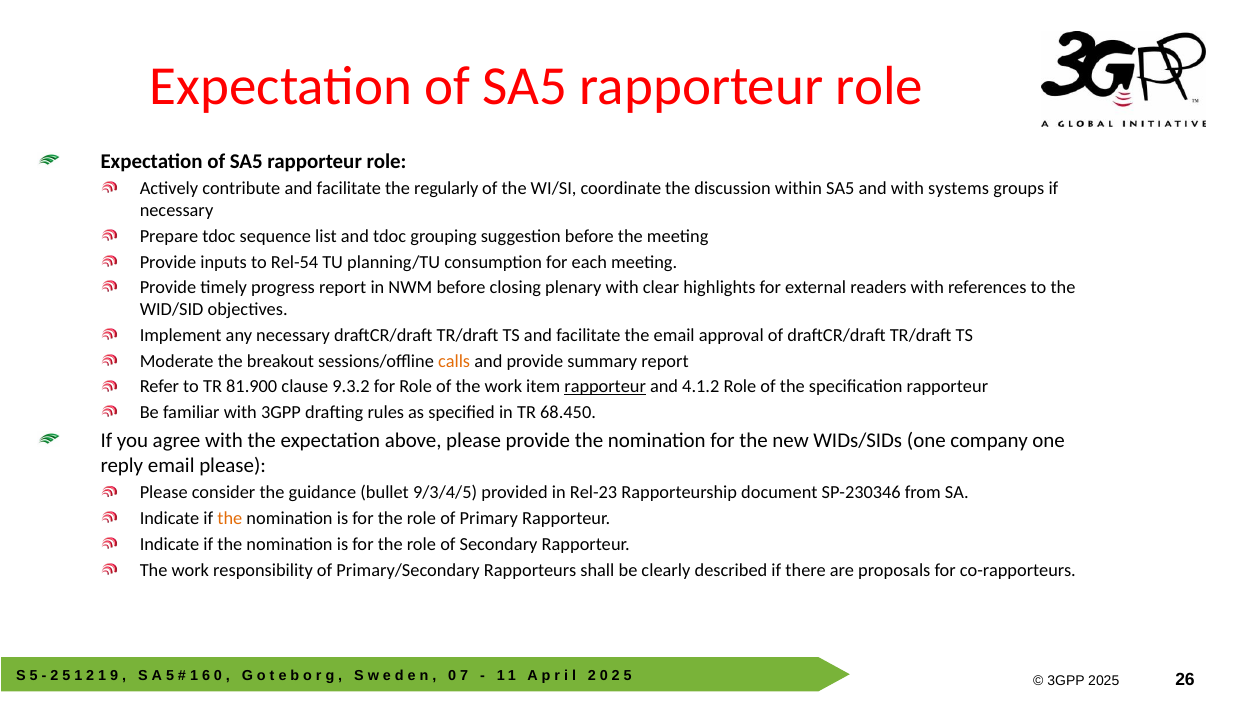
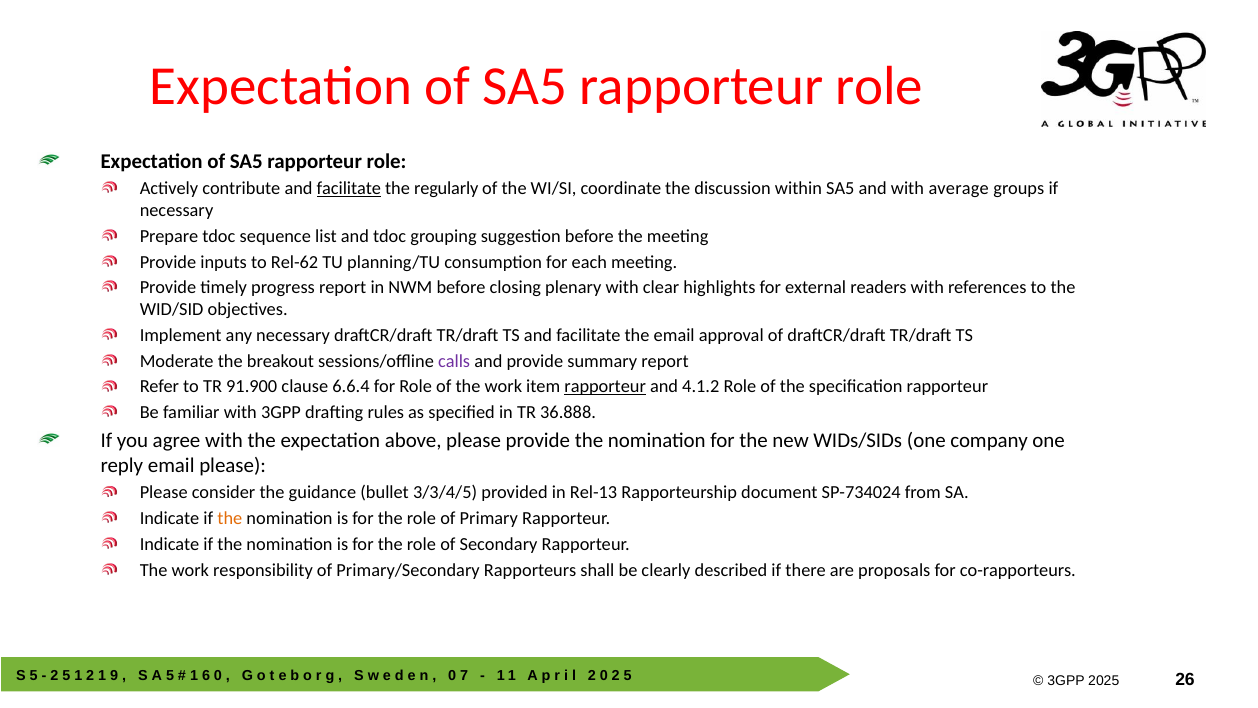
facilitate underline: none -> present (349, 188)
systems: systems -> average (959, 188)
Rel-54: Rel-54 -> Rel-62 (295, 262)
calls colour: orange -> purple (454, 361)
81.900: 81.900 -> 91.900 (252, 387)
9.3.2: 9.3.2 -> 6.6.4 (351, 387)
68.450: 68.450 -> 36.888 (568, 412)
9/3/4/5: 9/3/4/5 -> 3/3/4/5 (445, 493)
Rel-23: Rel-23 -> Rel-13 (594, 493)
SP-230346: SP-230346 -> SP-734024 (861, 493)
